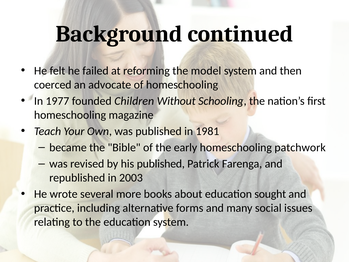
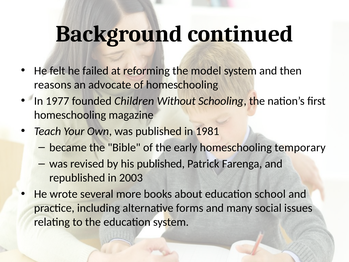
coerced: coerced -> reasons (53, 85)
patchwork: patchwork -> temporary (300, 147)
sought: sought -> school (270, 194)
